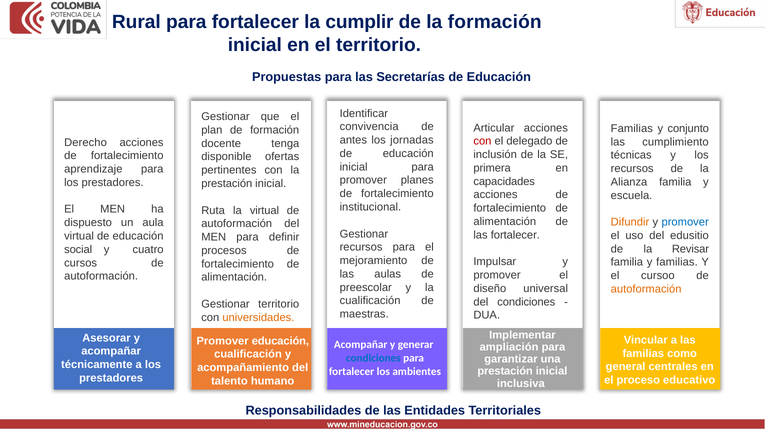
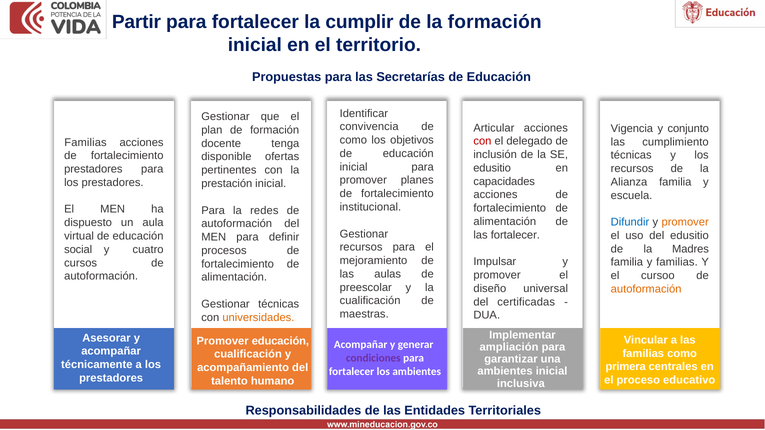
Rural: Rural -> Partir (136, 22)
Familias: Familias -> Vigencia (632, 129)
antes: antes -> como (353, 140)
jornadas: jornadas -> objetivos (412, 140)
Derecho: Derecho -> Familias (86, 142)
primera: primera -> edusitio (492, 168)
aprendizaje: aprendizaje -> prestadores (93, 169)
Ruta: Ruta -> Para (213, 210)
la virtual: virtual -> redes (264, 210)
Difundir colour: orange -> blue (630, 222)
promover colour: blue -> orange (685, 222)
Revisar: Revisar -> Madres (690, 249)
del condiciones: condiciones -> certificadas (526, 302)
Gestionar territorio: territorio -> técnicas (279, 304)
condiciones colour: blue -> purple (373, 358)
general: general -> primera (626, 367)
prestación: prestación -> ambientes (505, 372)
